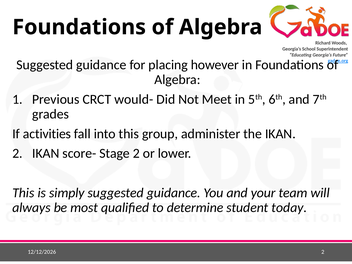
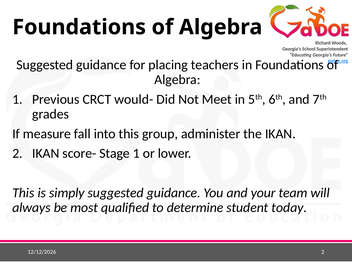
however: however -> teachers (215, 65)
activities: activities -> measure (47, 134)
Stage 2: 2 -> 1 (136, 153)
